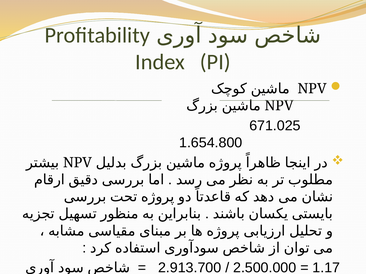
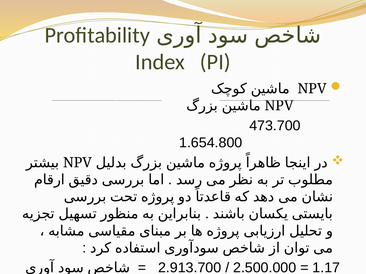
671.025: 671.025 -> 473.700 (275, 126)
